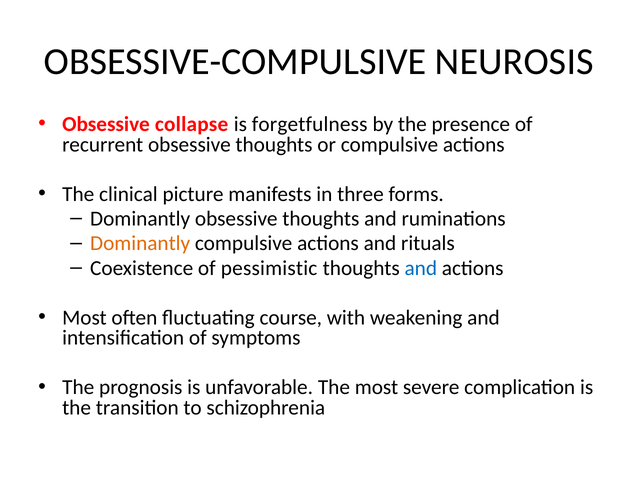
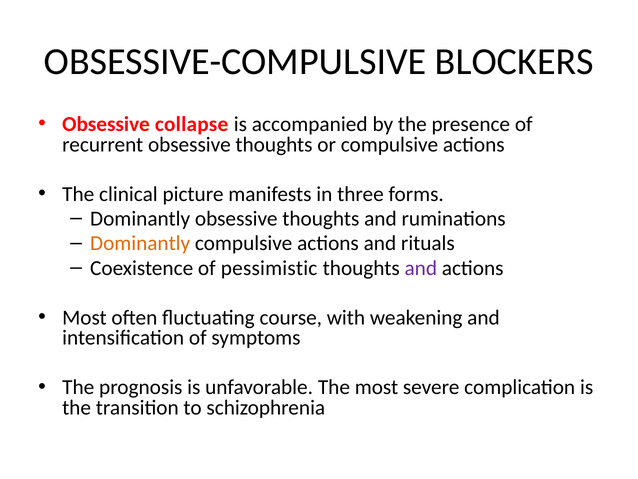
NEUROSIS: NEUROSIS -> BLOCKERS (514, 62)
forgetfulness: forgetfulness -> accompanied (310, 124)
and colour: blue -> purple (421, 268)
